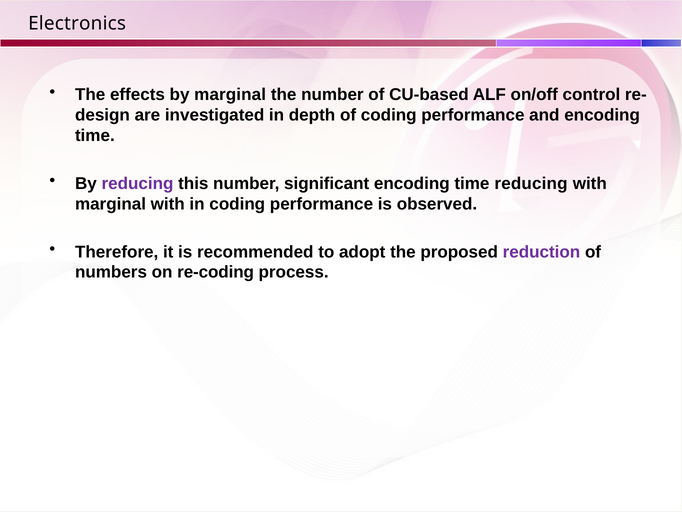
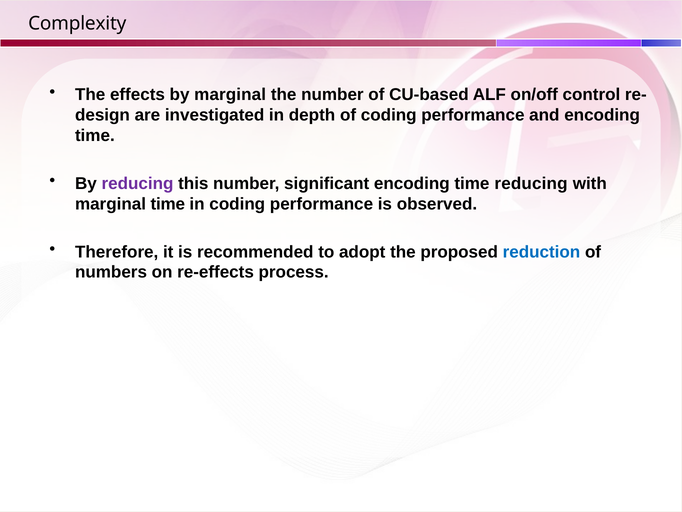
Electronics: Electronics -> Complexity (77, 24)
marginal with: with -> time (168, 204)
reduction colour: purple -> blue (541, 252)
re-coding: re-coding -> re-effects (216, 272)
